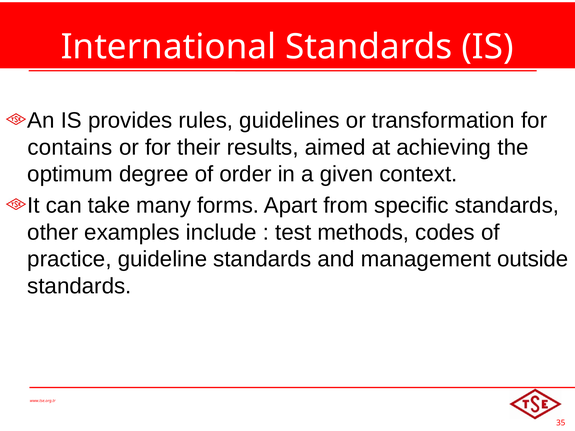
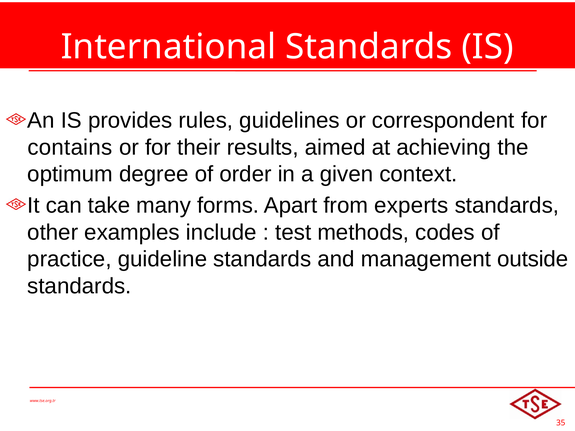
transformation: transformation -> correspondent (443, 121)
specific: specific -> experts (411, 206)
